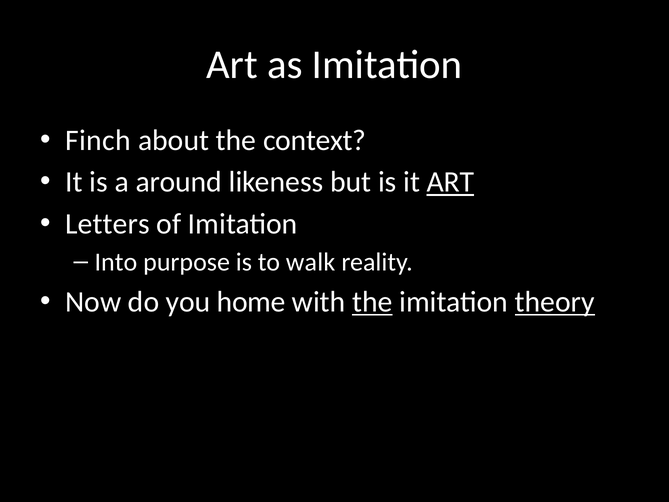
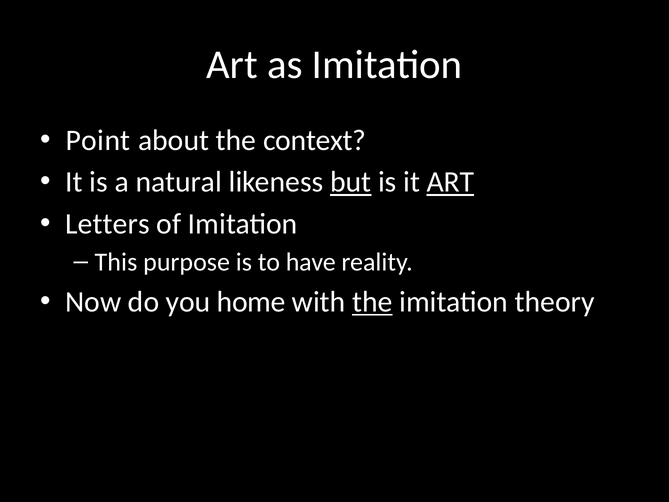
Finch: Finch -> Point (98, 140)
around: around -> natural (179, 182)
but underline: none -> present (351, 182)
Into: Into -> This (116, 262)
walk: walk -> have (311, 262)
theory underline: present -> none (555, 302)
